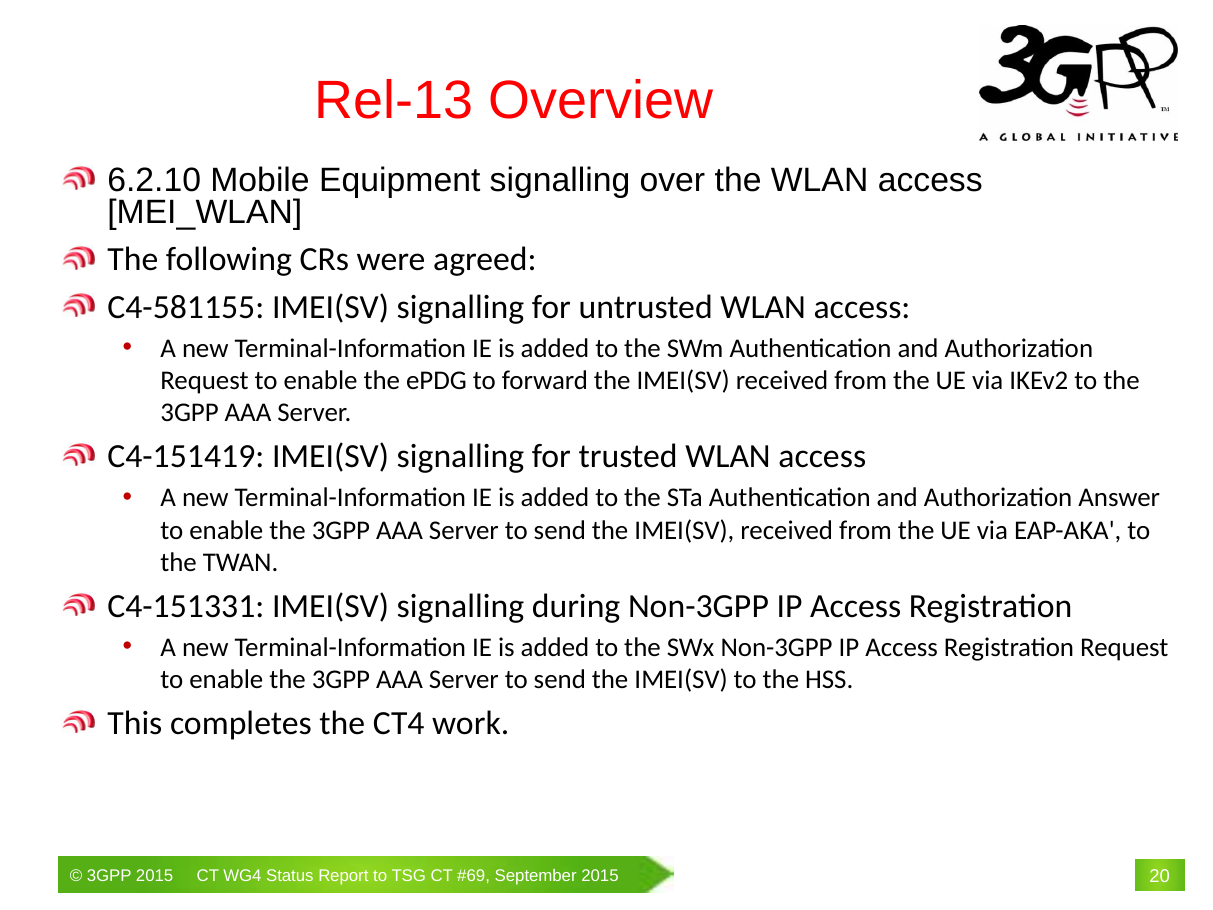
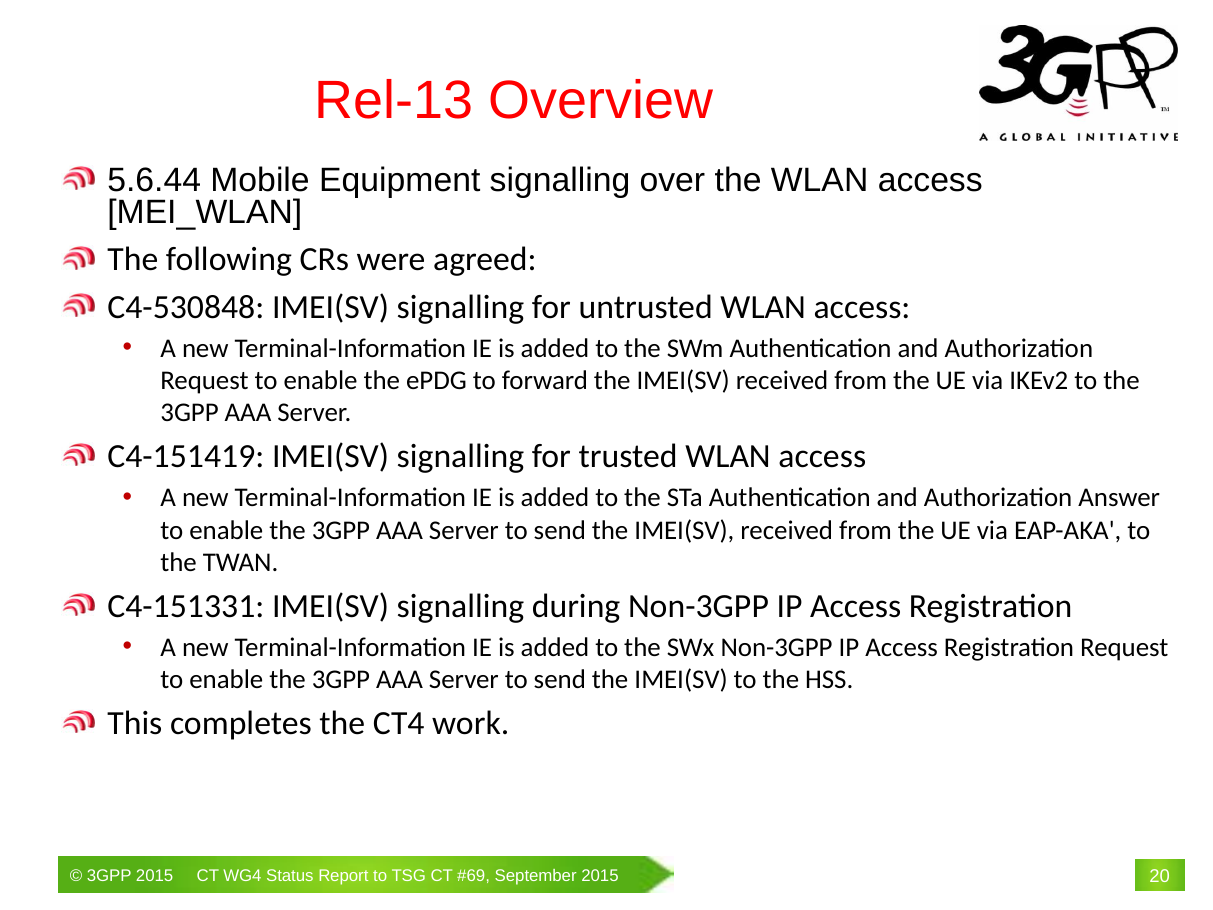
6.2.10: 6.2.10 -> 5.6.44 (154, 180)
C4-581155: C4-581155 -> C4-530848 (186, 307)
